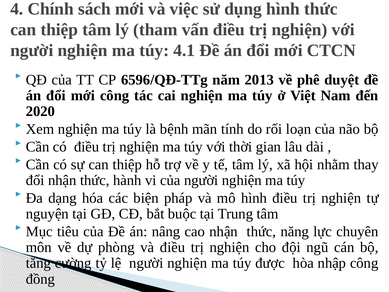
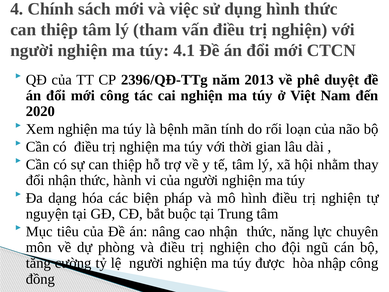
6596/QĐ-TTg: 6596/QĐ-TTg -> 2396/QĐ-TTg (164, 80)
